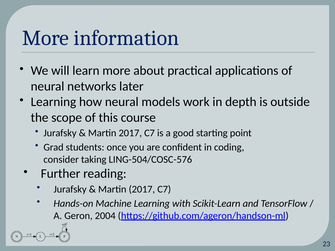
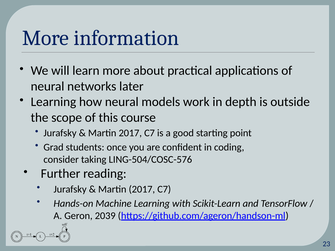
2004: 2004 -> 2039 (105, 216)
